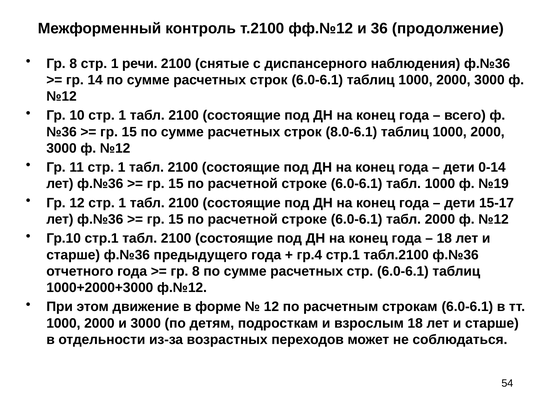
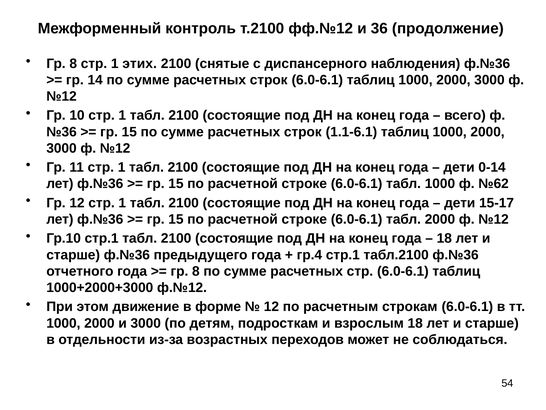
речи: речи -> этих (140, 63)
8.0-6.1: 8.0-6.1 -> 1.1-6.1 (351, 132)
№19: №19 -> №62 (494, 184)
